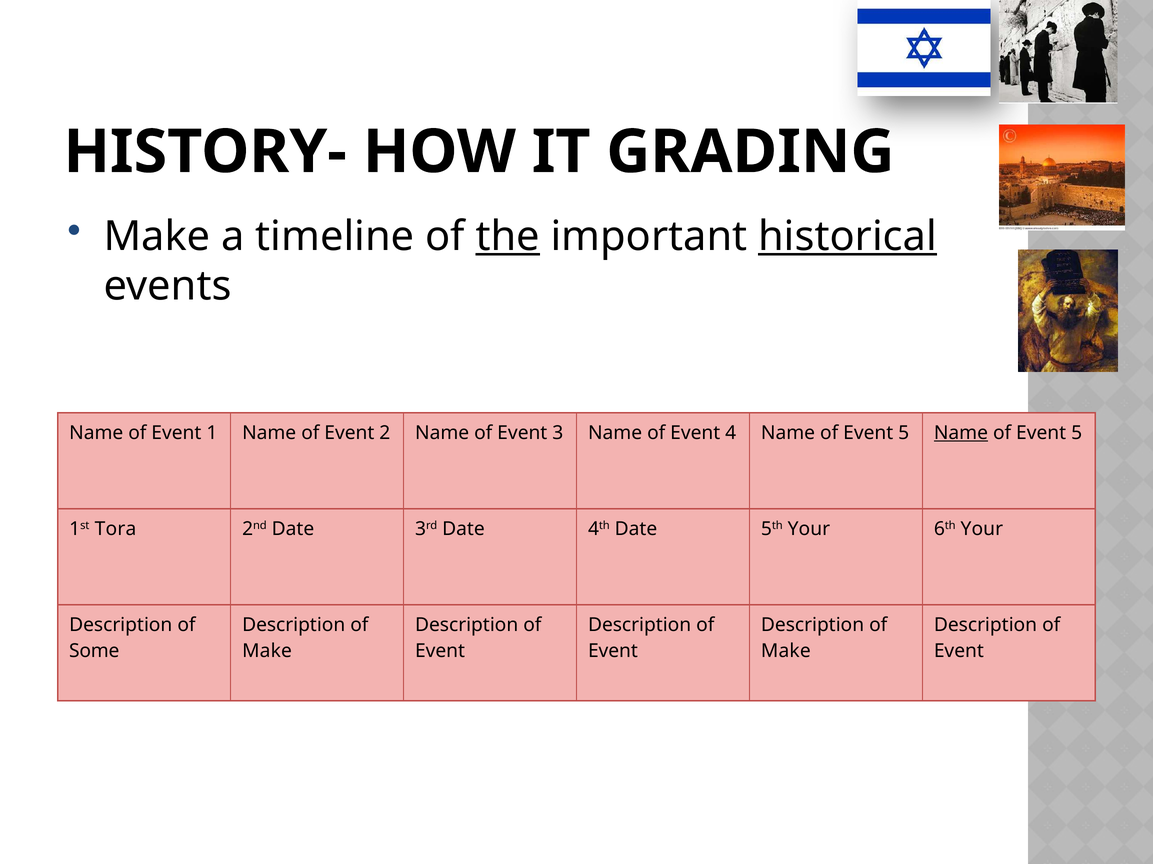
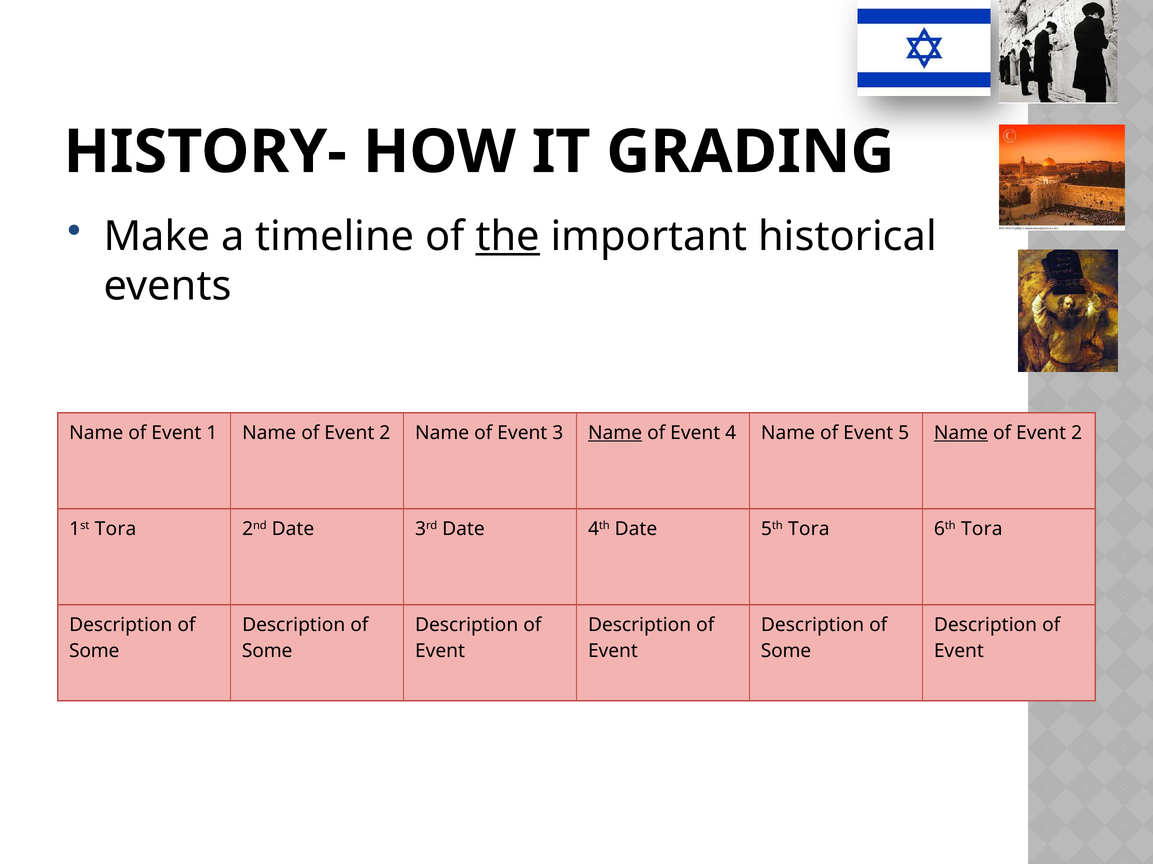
historical underline: present -> none (848, 237)
Name underline: none -> present (615, 433)
5: 5 -> 2 (1077, 433)
5th Your: Your -> Tora (809, 529)
6th Your: Your -> Tora (982, 529)
Make: Make -> Some (267, 651)
Make: Make -> Some (786, 651)
